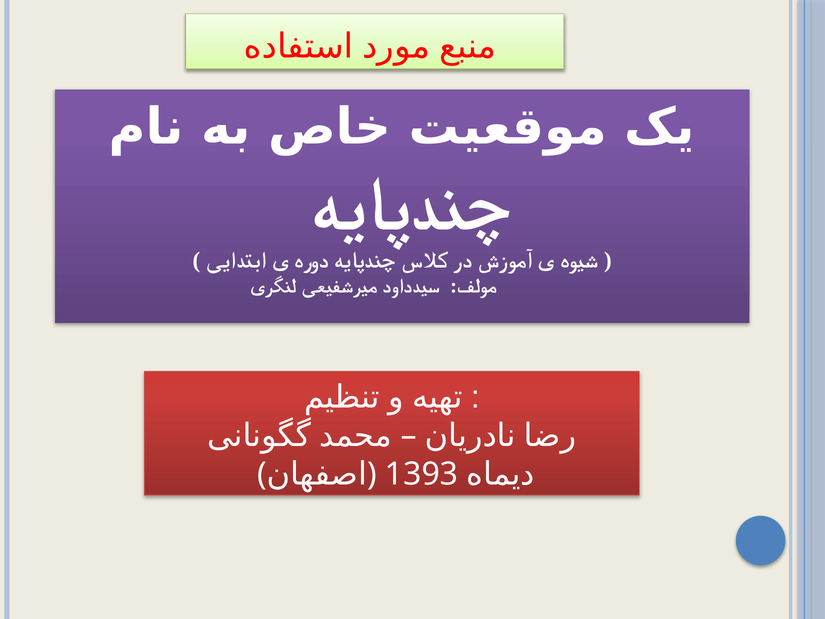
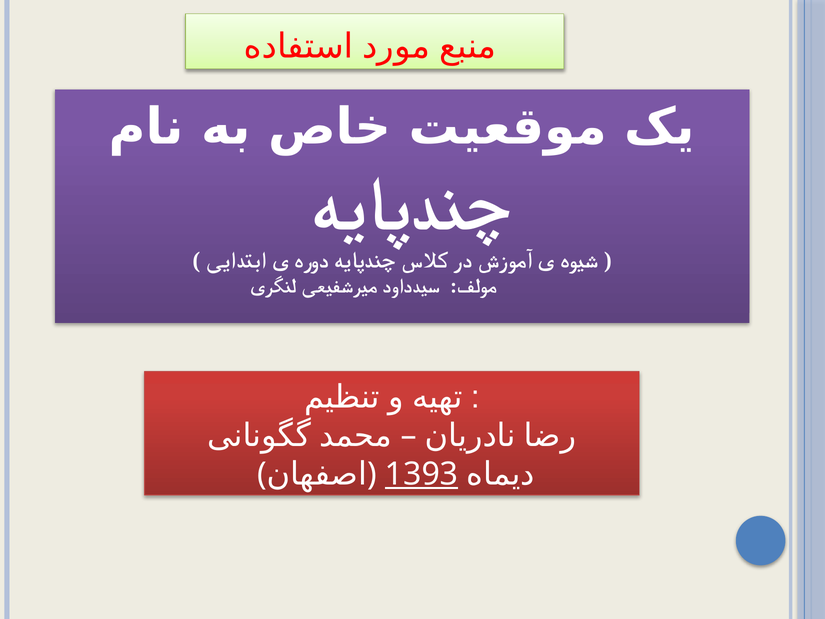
1393 underline: none -> present (422, 474)
